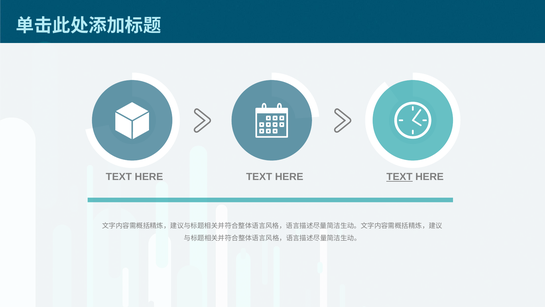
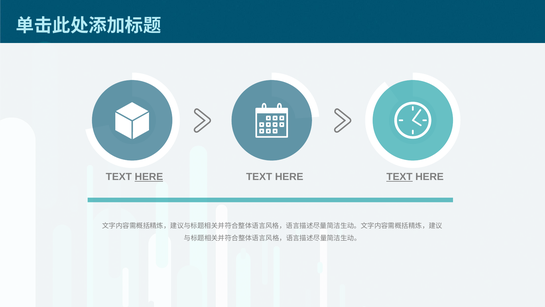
HERE underline: none -> present (149, 177)
